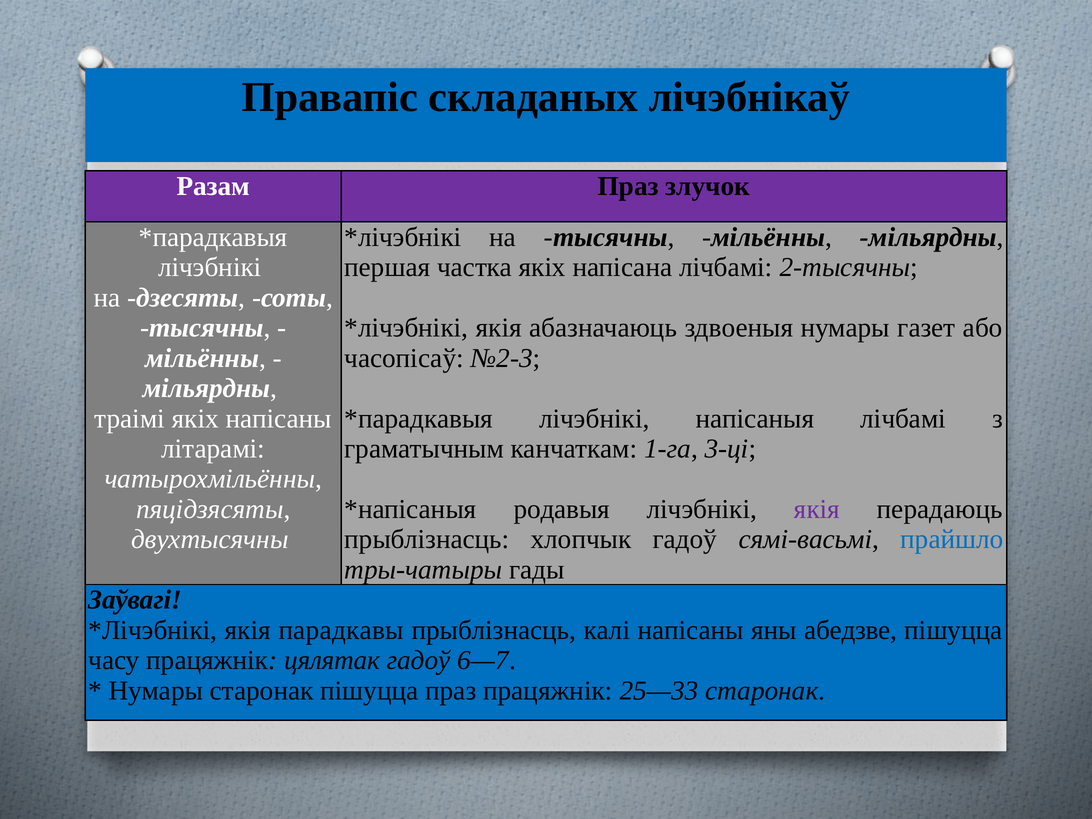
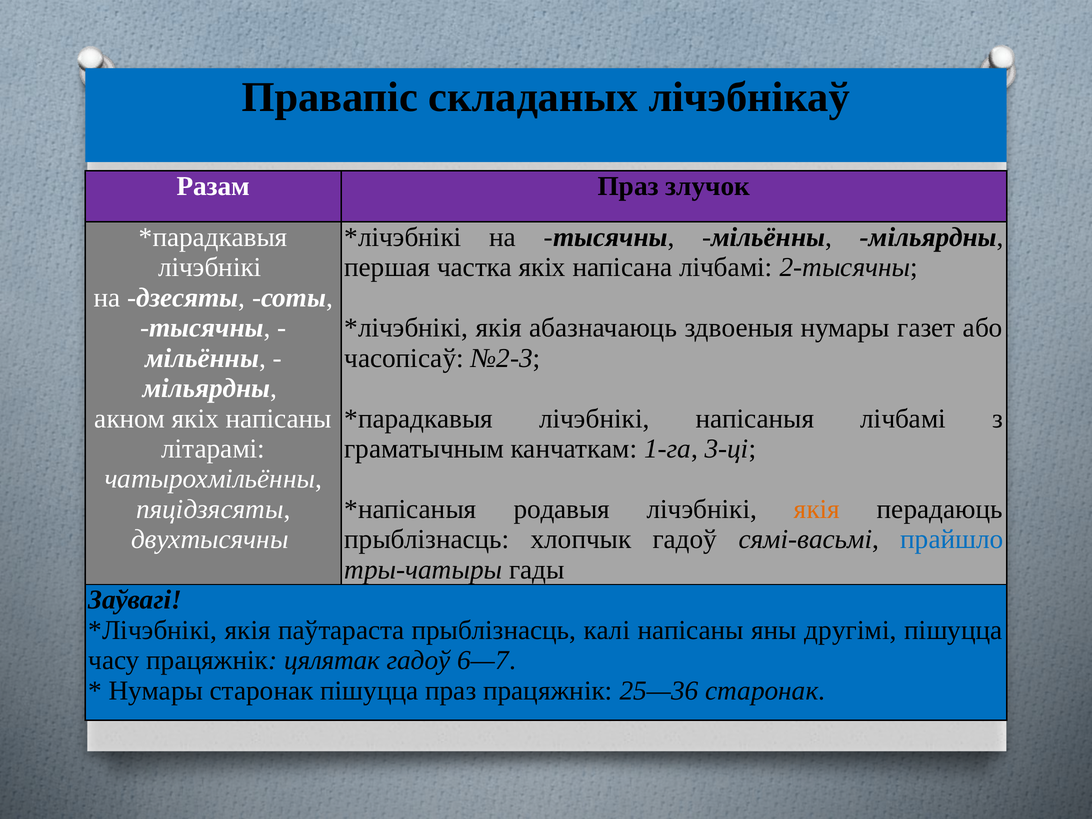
траімі: траімі -> акном (130, 419)
якія colour: purple -> orange (817, 509)
парадкавы: парадкавы -> паўтараста (341, 630)
абедзве: абедзве -> другімі (850, 630)
25—33: 25—33 -> 25—36 (659, 691)
